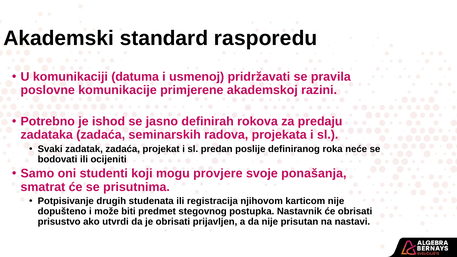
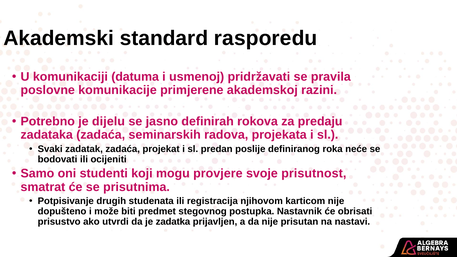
ishod: ishod -> dijelu (109, 122)
ponašanja: ponašanja -> prisutnost (314, 174)
je obrisati: obrisati -> zadatka (173, 222)
